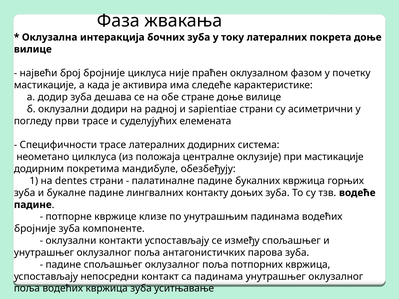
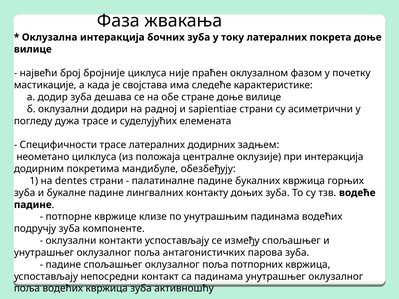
активира: активира -> својстава (145, 85)
први: први -> дужа (67, 121)
система: система -> задњем (259, 145)
при мастикације: мастикације -> интеракција (334, 157)
бројније: бројније -> подручју (35, 229)
уситњавање: уситњавање -> активношћу (184, 289)
